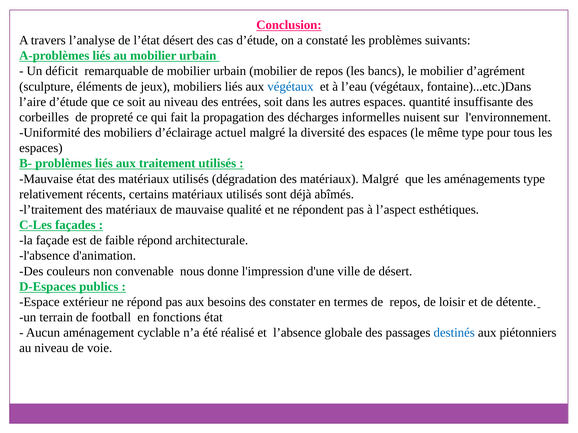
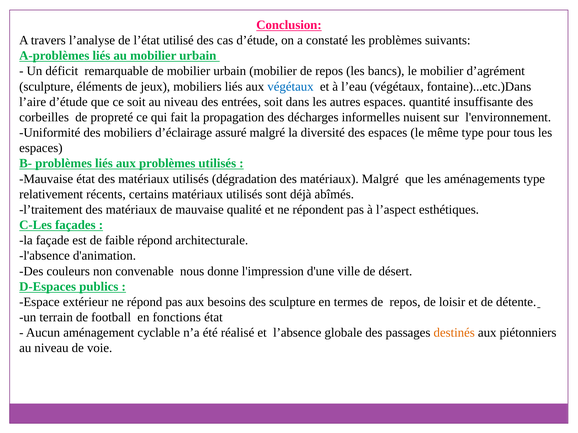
l’état désert: désert -> utilisé (178, 40)
actuel: actuel -> assuré (231, 133)
aux traitement: traitement -> problèmes (167, 164)
des constater: constater -> sculpture (292, 302)
destinés colour: blue -> orange (454, 333)
